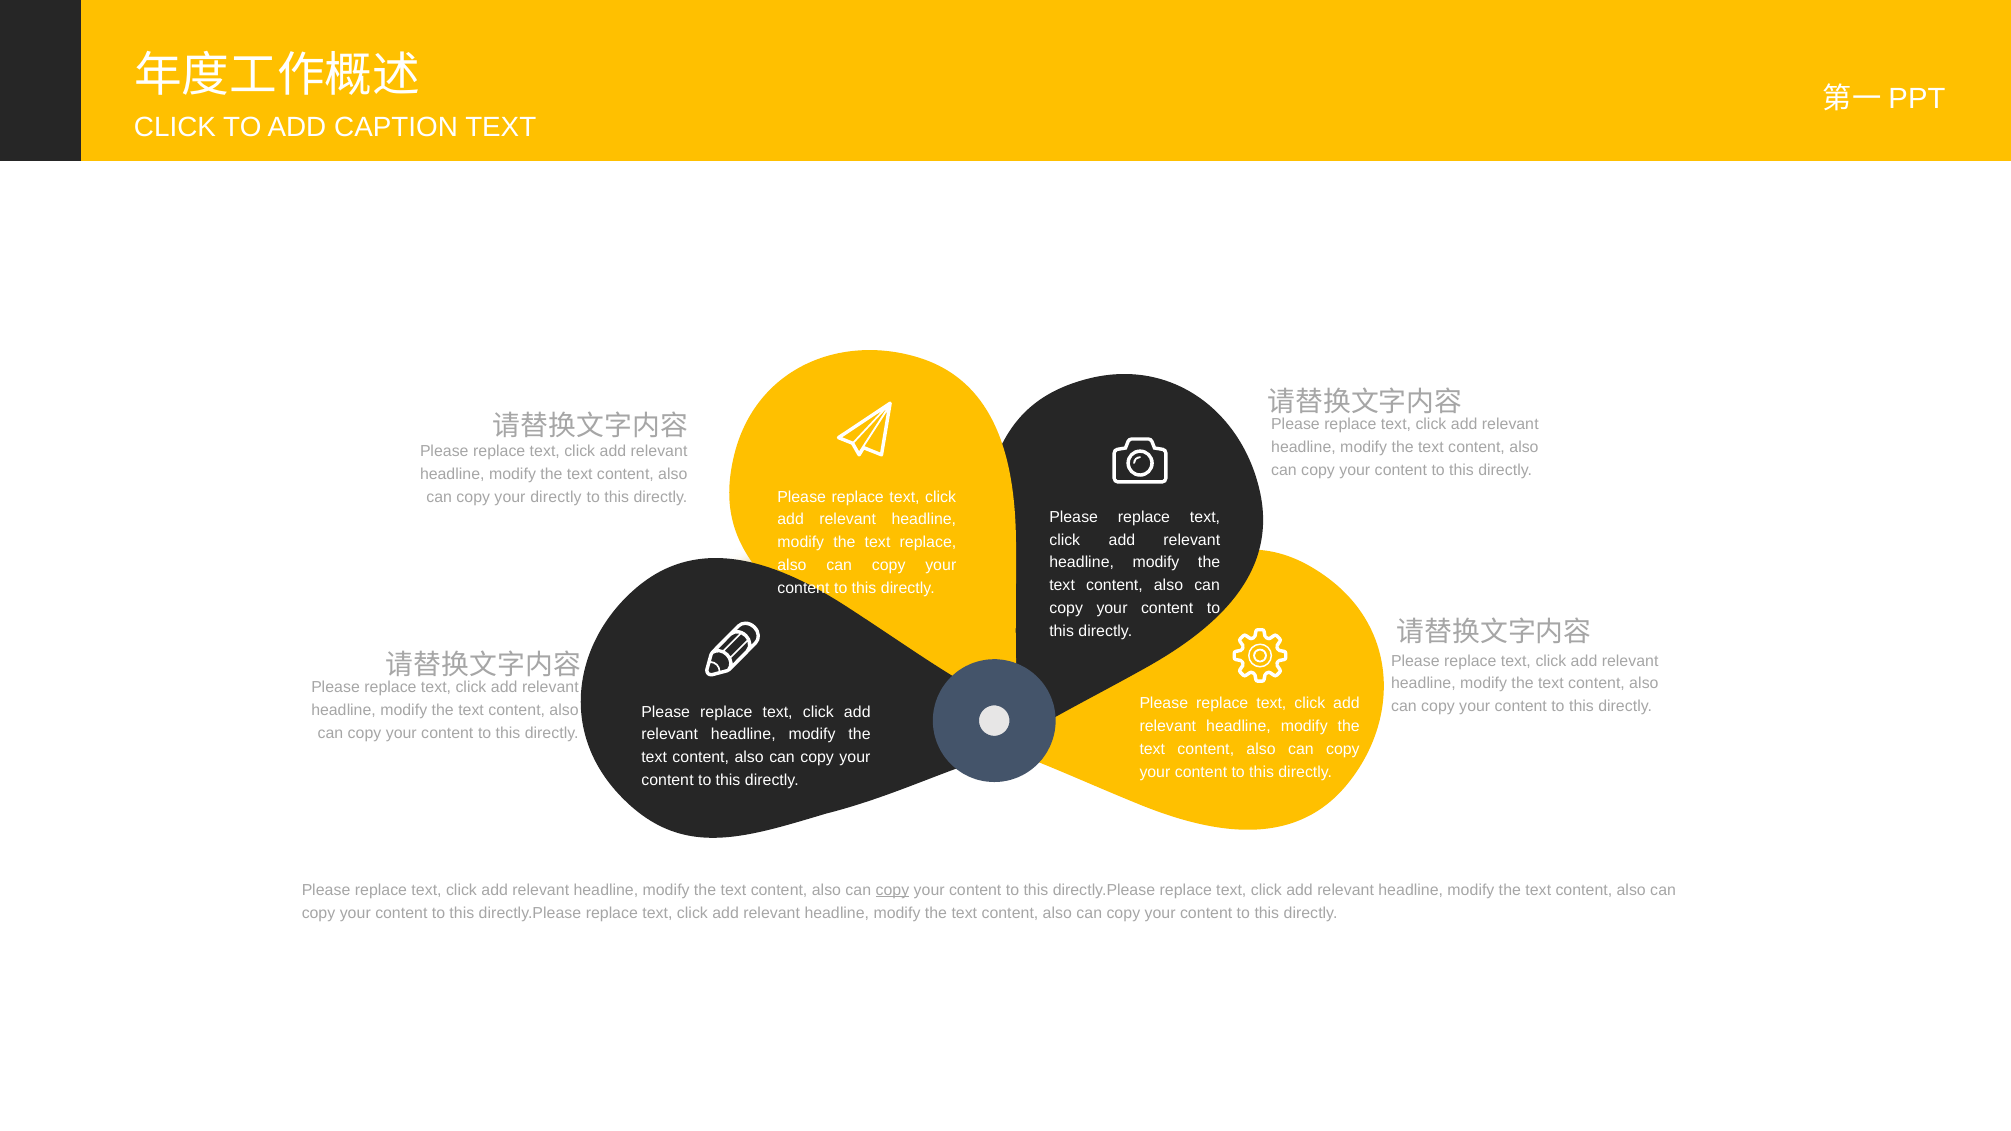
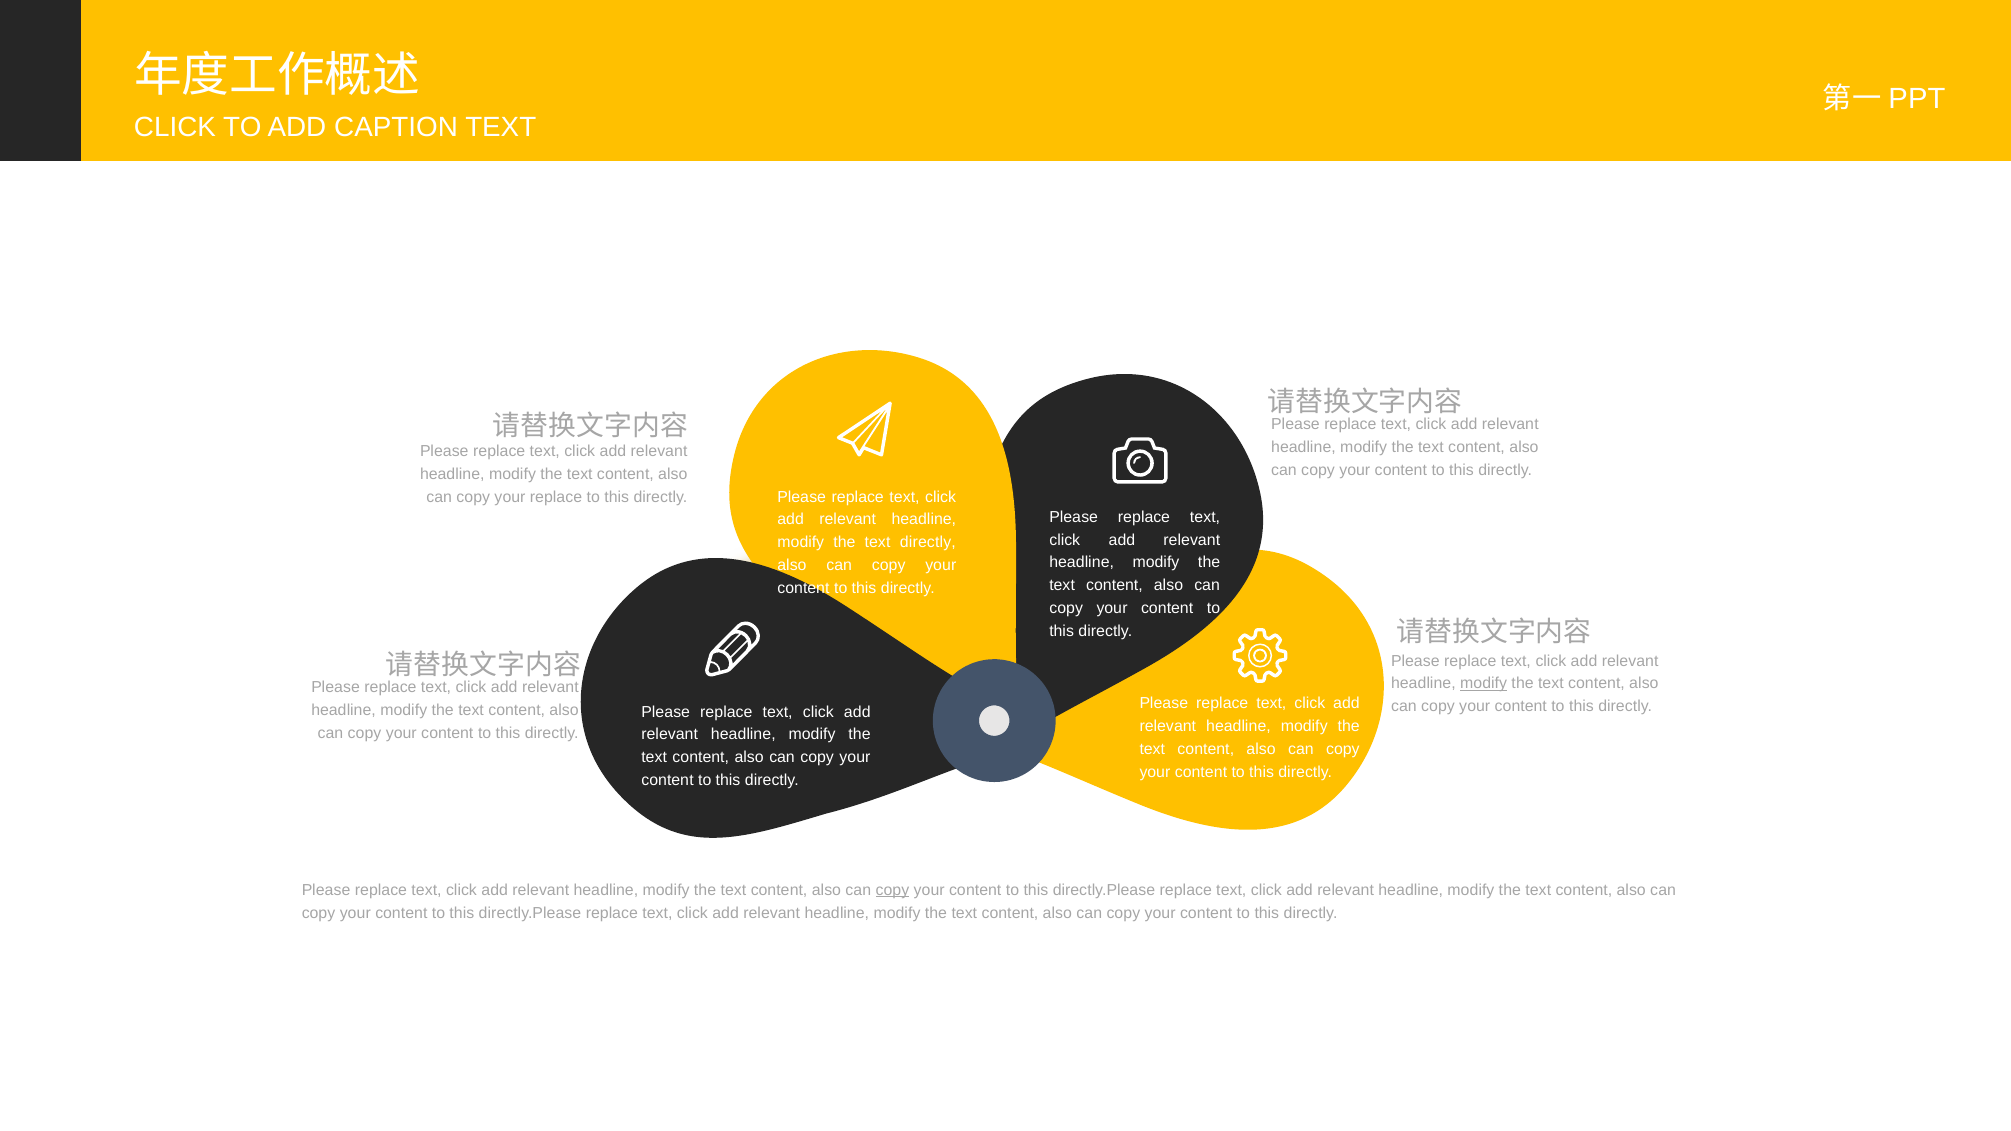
your directly: directly -> replace (556, 497)
text replace: replace -> directly (928, 542)
modify underline: none -> present (1484, 684)
